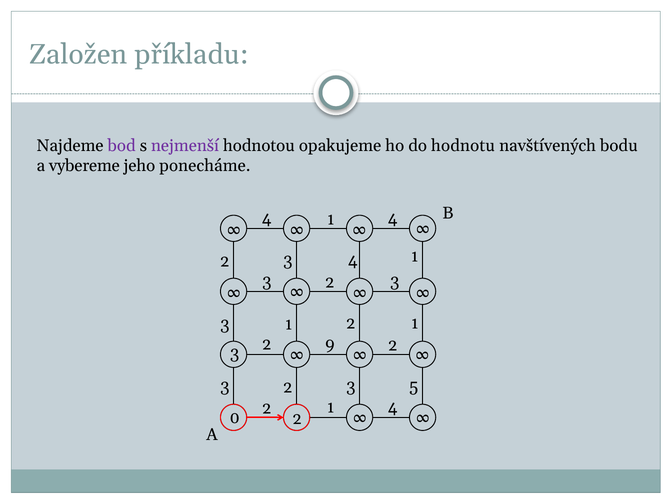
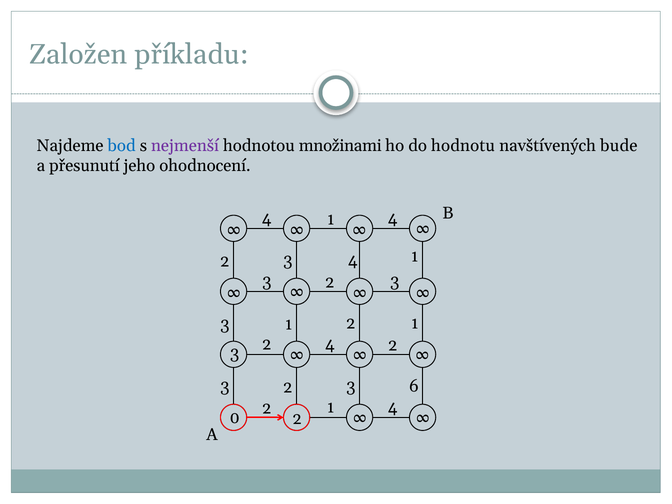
bod colour: purple -> blue (122, 146)
opakujeme: opakujeme -> množinami (340, 146)
bodu: bodu -> bude (619, 146)
vybereme: vybereme -> přesunutí (84, 166)
ponecháme: ponecháme -> ohodnocení (205, 166)
2 9: 9 -> 4 (330, 344)
5: 5 -> 6 (414, 386)
